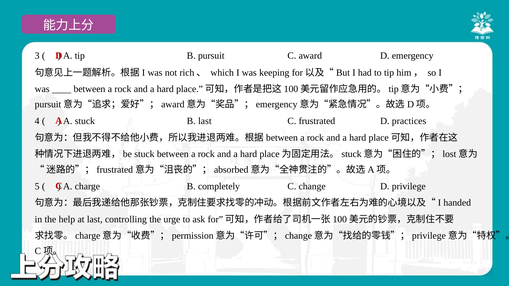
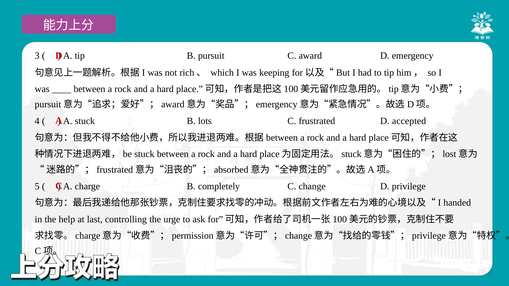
B last: last -> lots (205, 121)
practices: practices -> accepted (409, 121)
